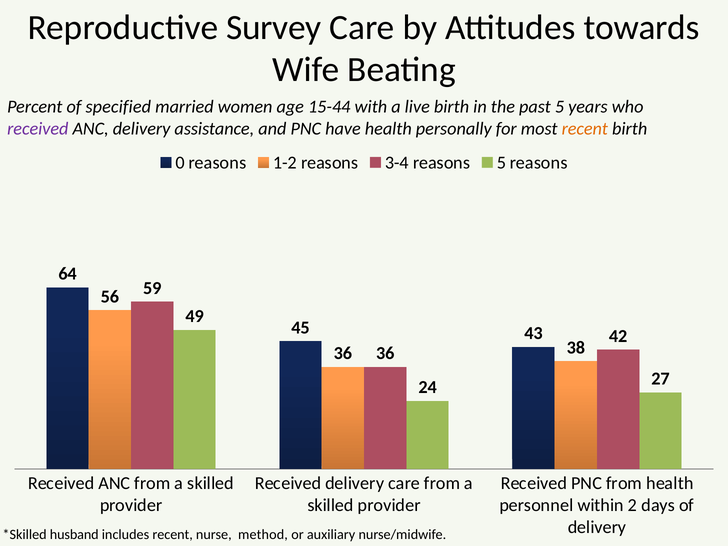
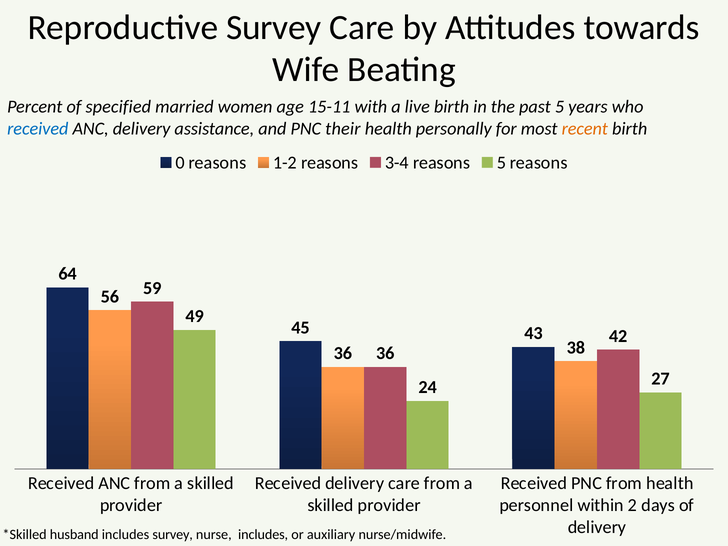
15-44: 15-44 -> 15-11 (329, 107)
received colour: purple -> blue (38, 129)
have: have -> their (343, 129)
includes recent: recent -> survey (173, 535)
nurse method: method -> includes (263, 535)
